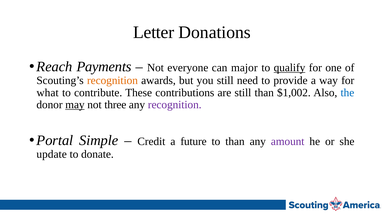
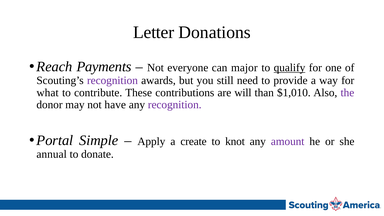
recognition colour: orange -> purple (112, 80)
are still: still -> will (243, 93)
$1,002: $1,002 -> $1,010 (294, 93)
the colour: blue -> purple (347, 93)
may underline: present -> none (75, 105)
three: three -> have (115, 105)
Credit: Credit -> Apply (151, 141)
future: future -> create (194, 141)
to than: than -> knot (235, 141)
update: update -> annual (52, 154)
